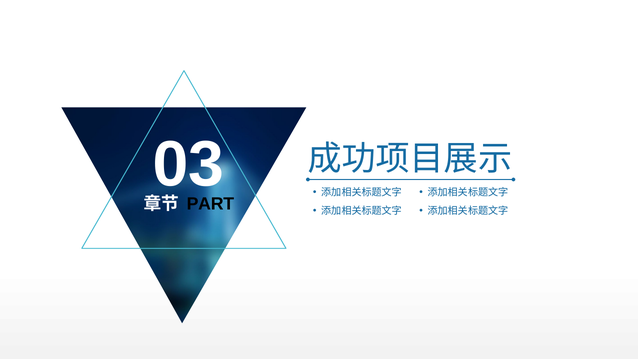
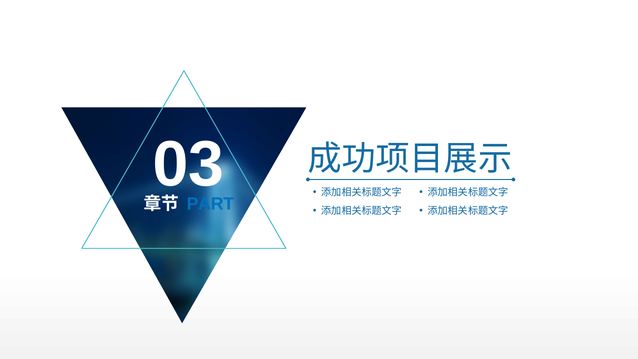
PART colour: black -> blue (210, 204)
